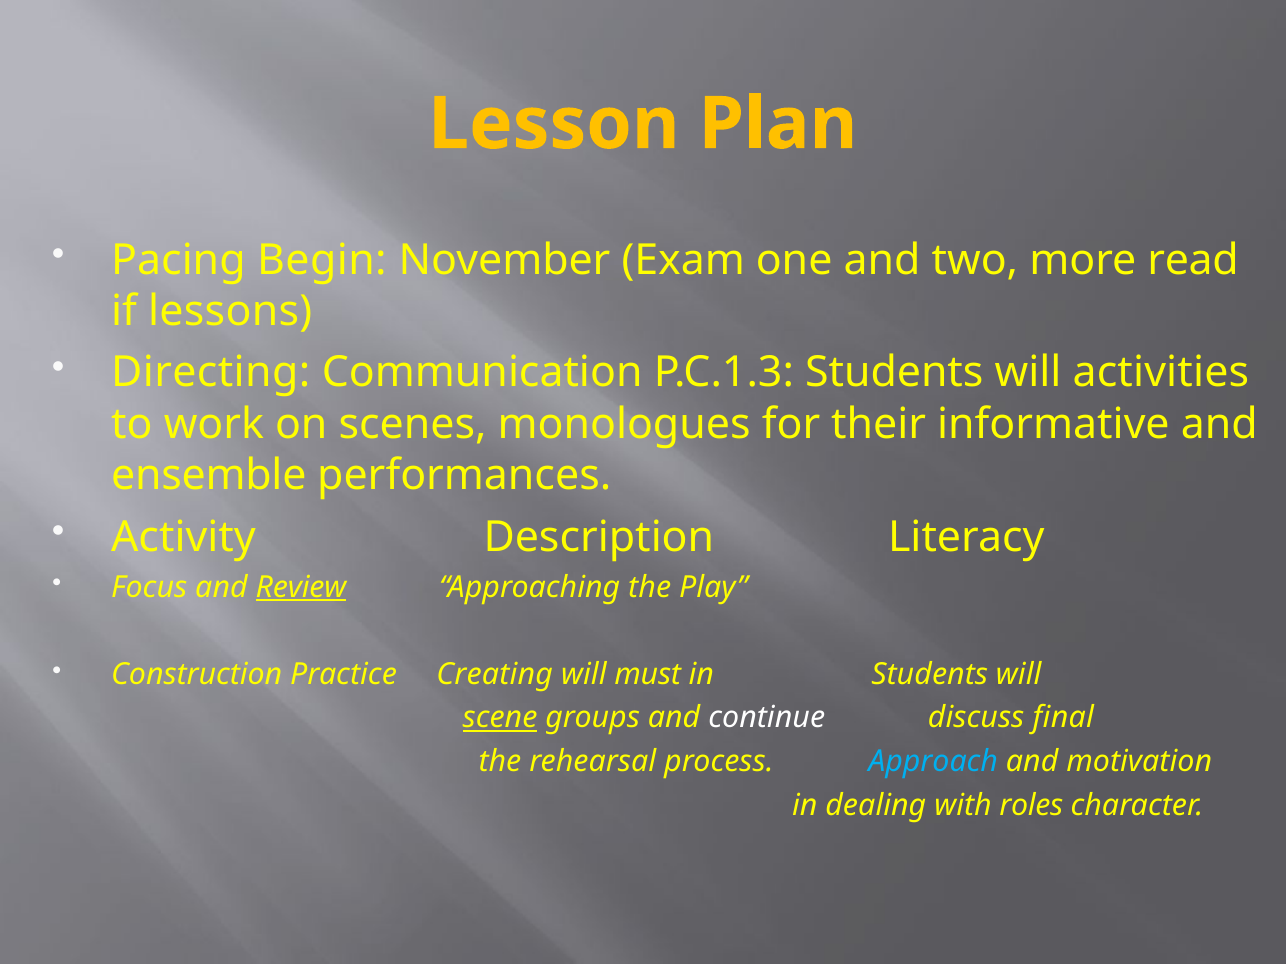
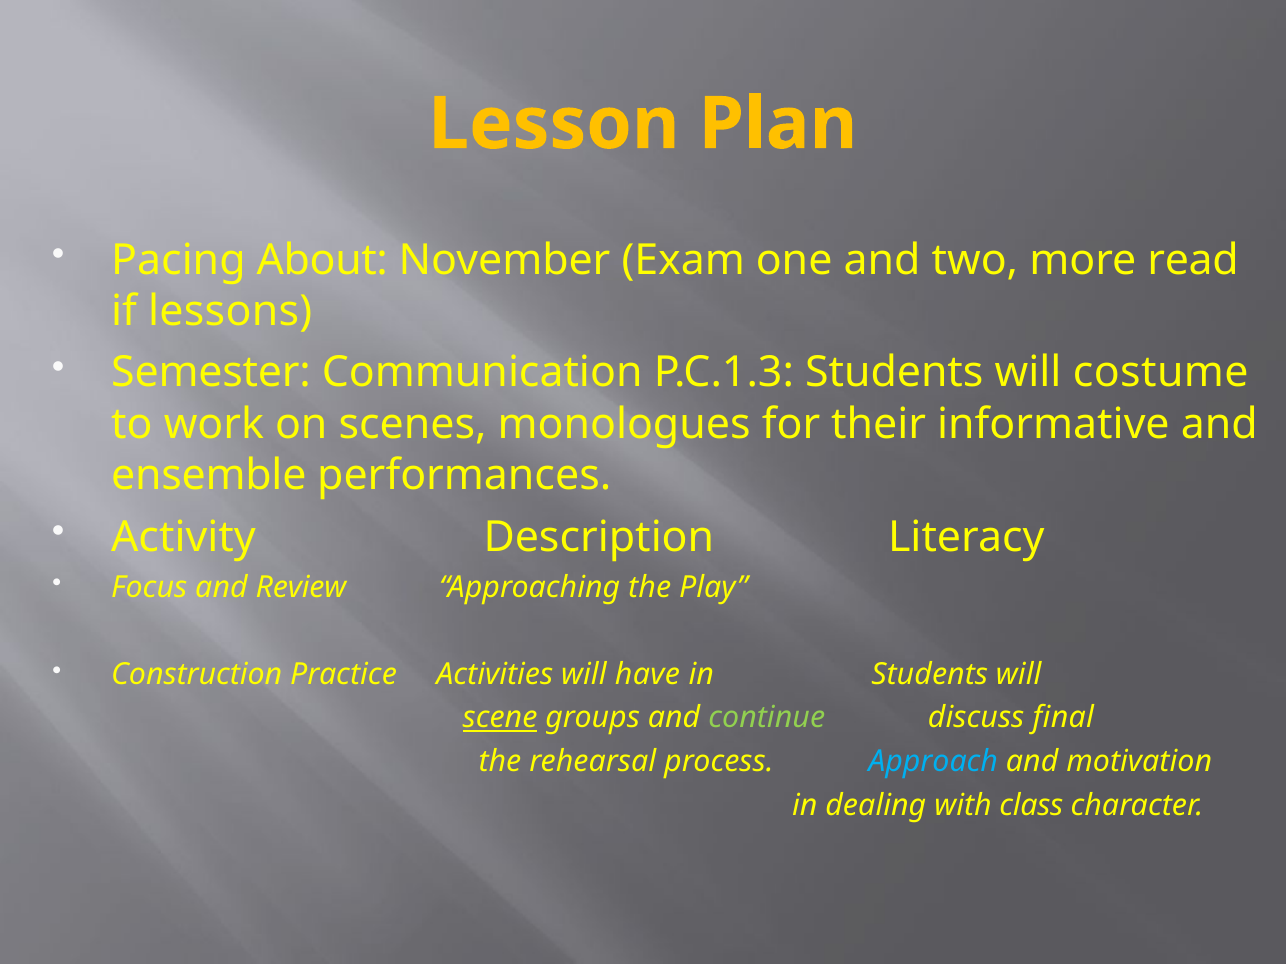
Begin: Begin -> About (322, 260)
Directing: Directing -> Semester (211, 373)
activities: activities -> costume (1161, 373)
Review underline: present -> none (301, 588)
Creating: Creating -> Activities (495, 675)
must: must -> have (647, 675)
continue colour: white -> light green (767, 718)
roles: roles -> class (1031, 806)
